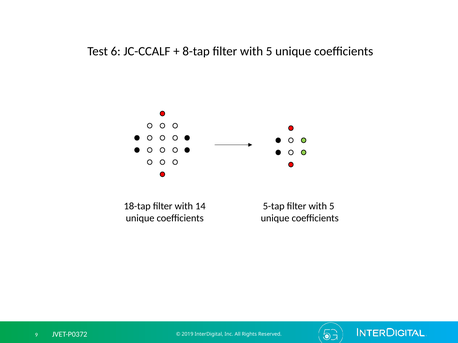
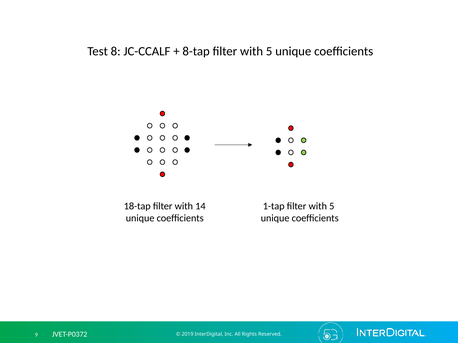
6: 6 -> 8 (116, 51)
5-tap: 5-tap -> 1-tap (274, 206)
